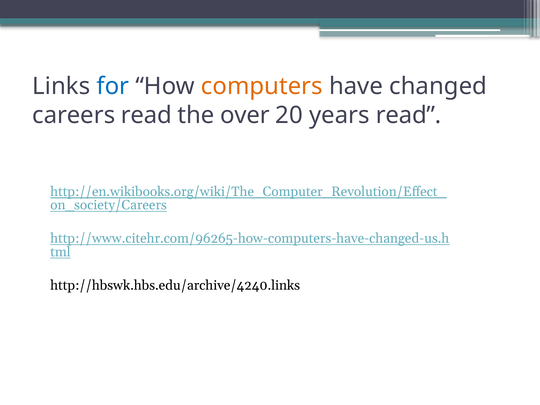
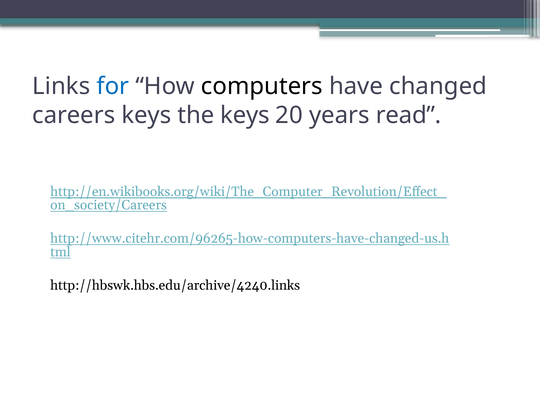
computers colour: orange -> black (262, 86)
careers read: read -> keys (146, 115)
the over: over -> keys (245, 115)
